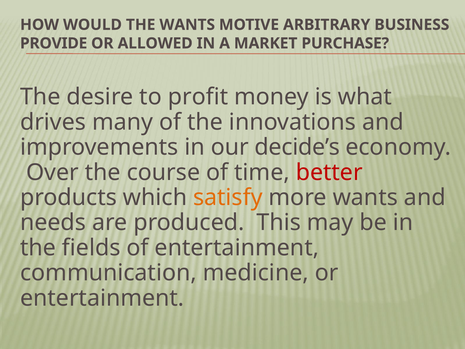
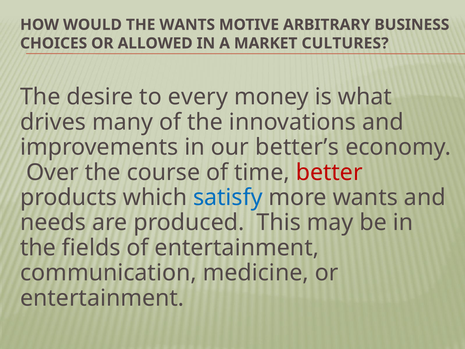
PROVIDE: PROVIDE -> CHOICES (54, 43)
PURCHASE: PURCHASE -> CULTURES (345, 43)
profit: profit -> every (198, 97)
decide’s: decide’s -> better’s (297, 147)
satisfy colour: orange -> blue (228, 197)
